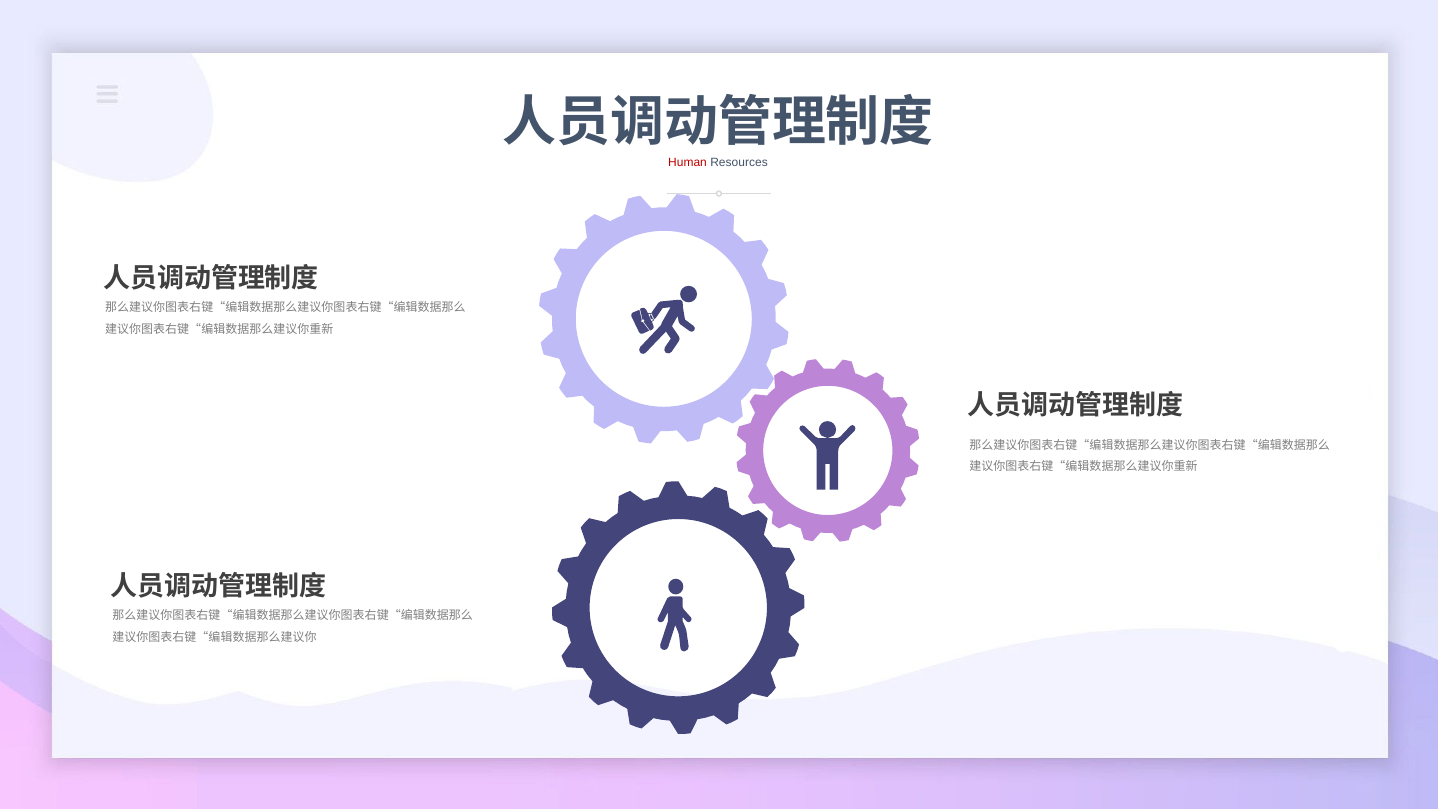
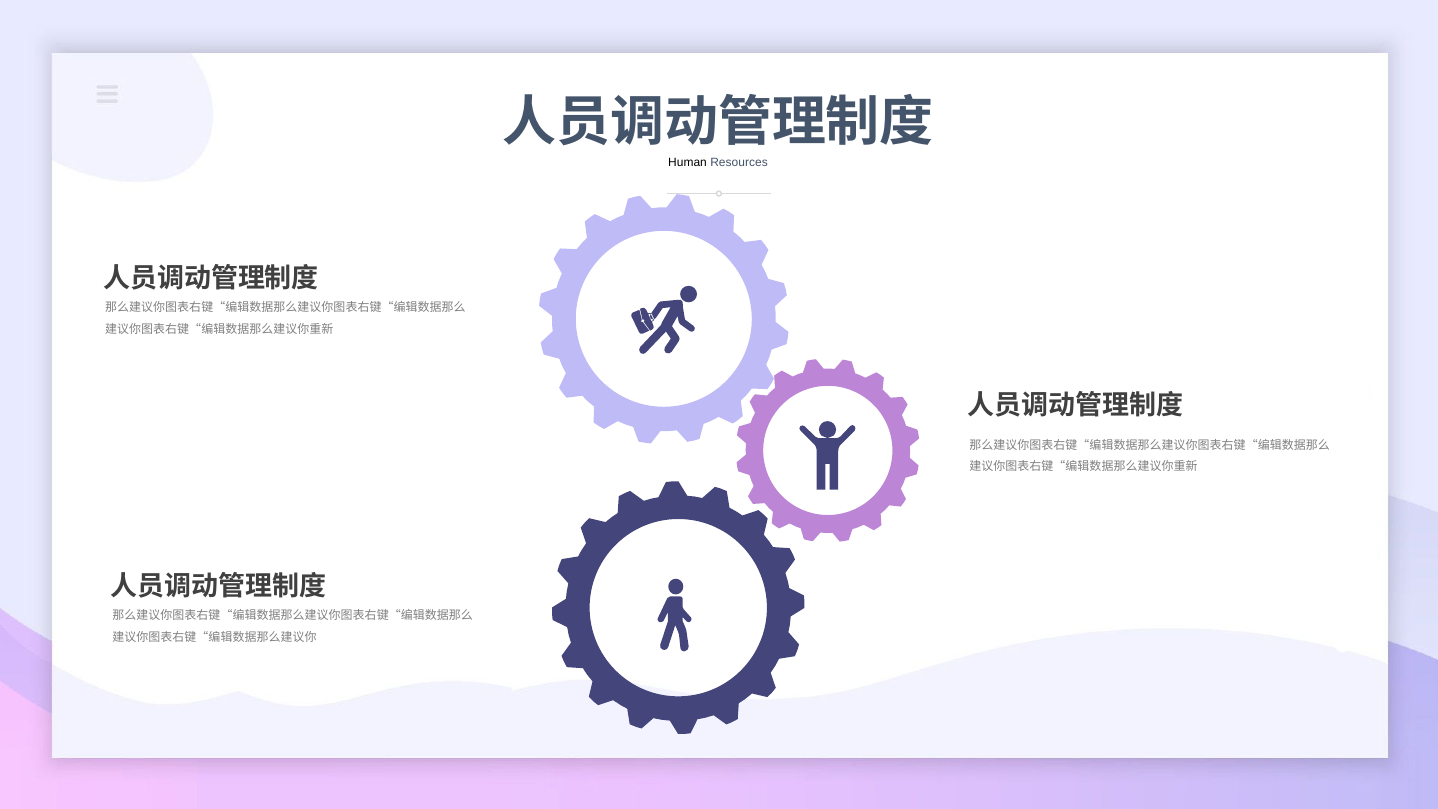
Human colour: red -> black (688, 162)
